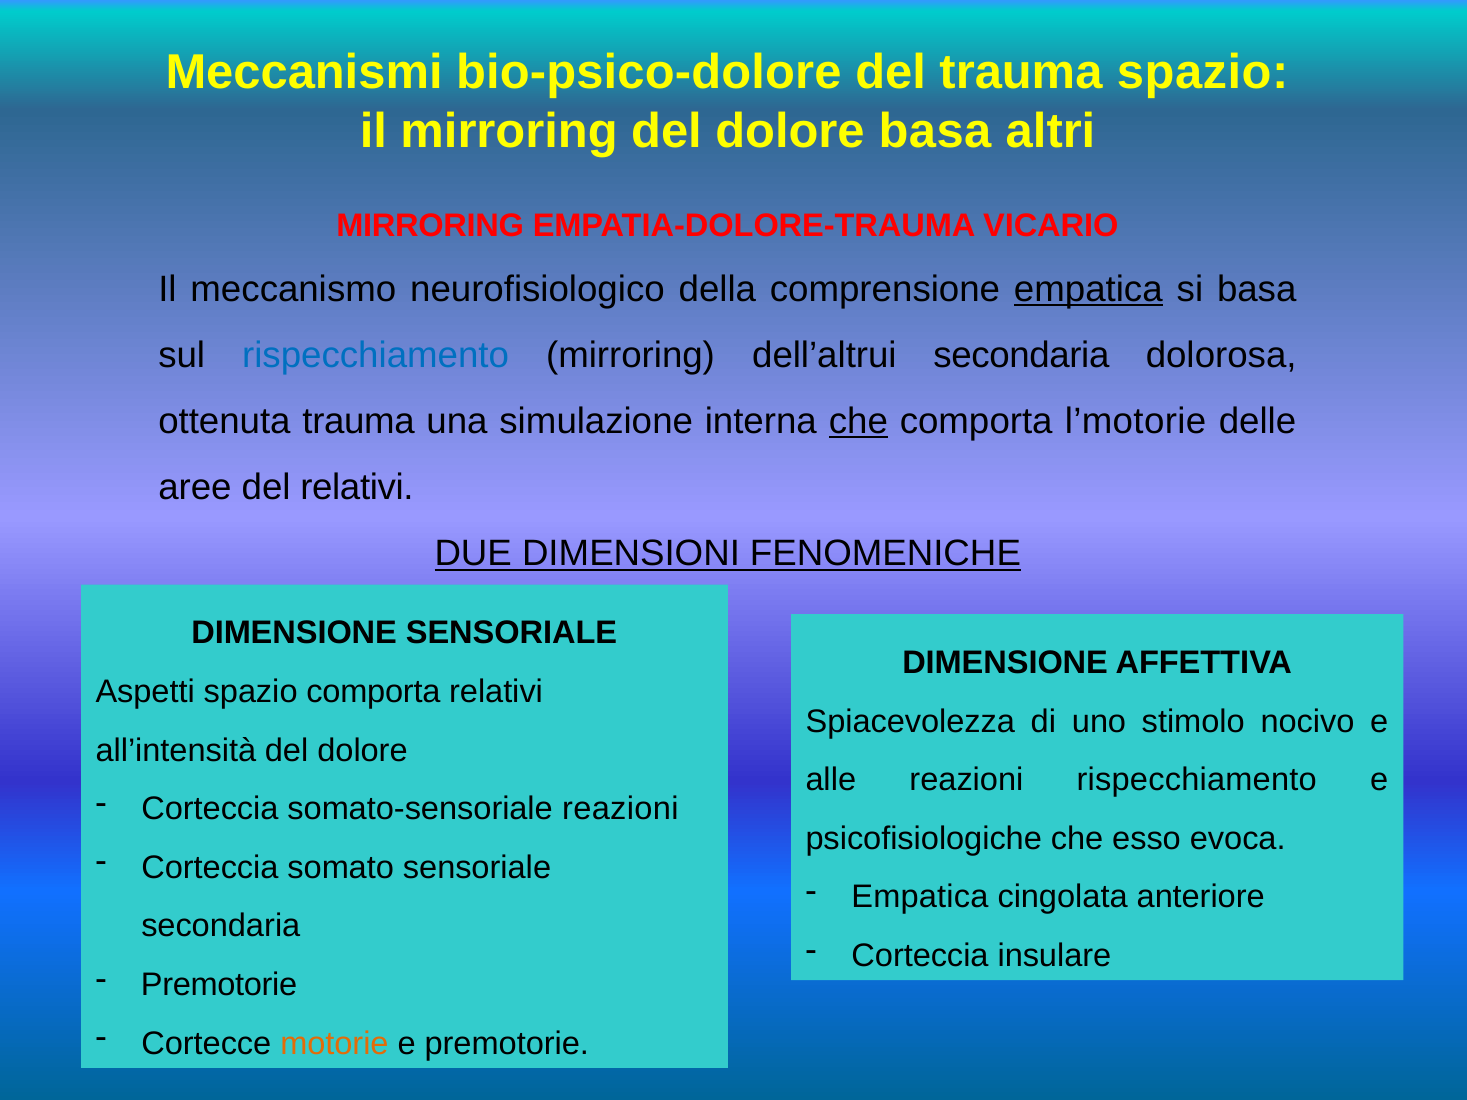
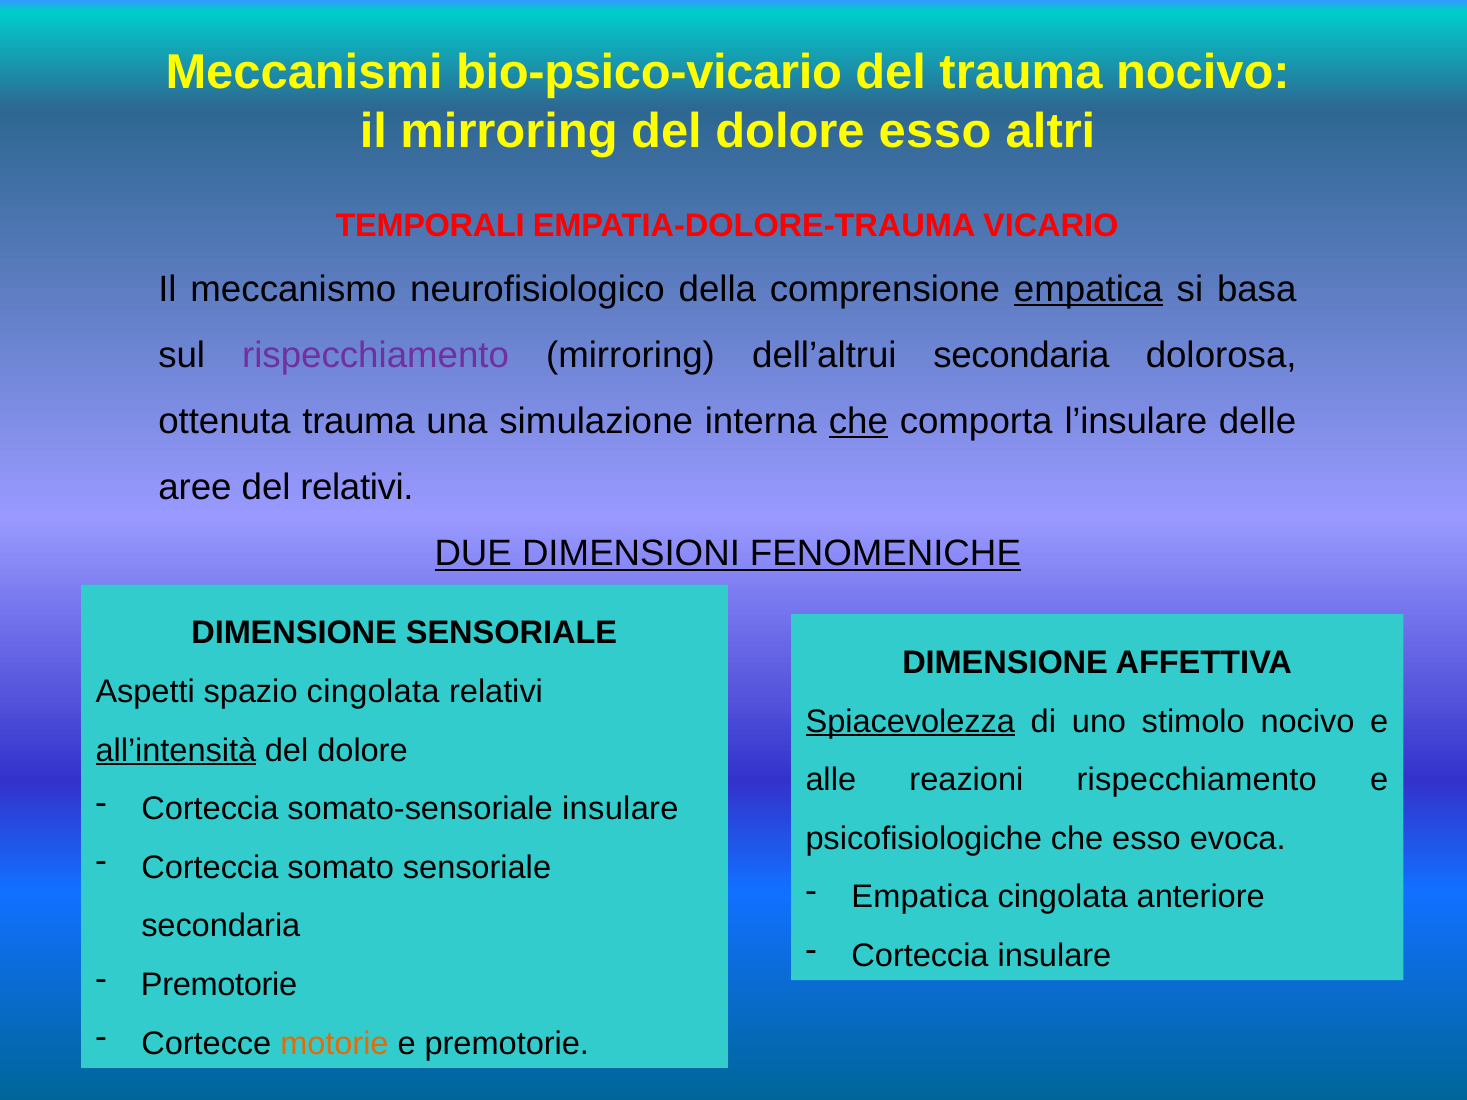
bio-psico-dolore: bio-psico-dolore -> bio-psico-vicario (649, 72)
trauma spazio: spazio -> nocivo (1203, 72)
dolore basa: basa -> esso (935, 131)
MIRRORING: MIRRORING -> TEMPORALI (430, 226)
rispecchiamento colour: blue -> purple (376, 356)
l’motorie: l’motorie -> l’insulare (1136, 422)
spazio comporta: comporta -> cingolata (373, 692)
Spiacevolezza underline: none -> present (910, 722)
all’intensità underline: none -> present (176, 751)
somato-sensoriale reazioni: reazioni -> insulare (620, 809)
